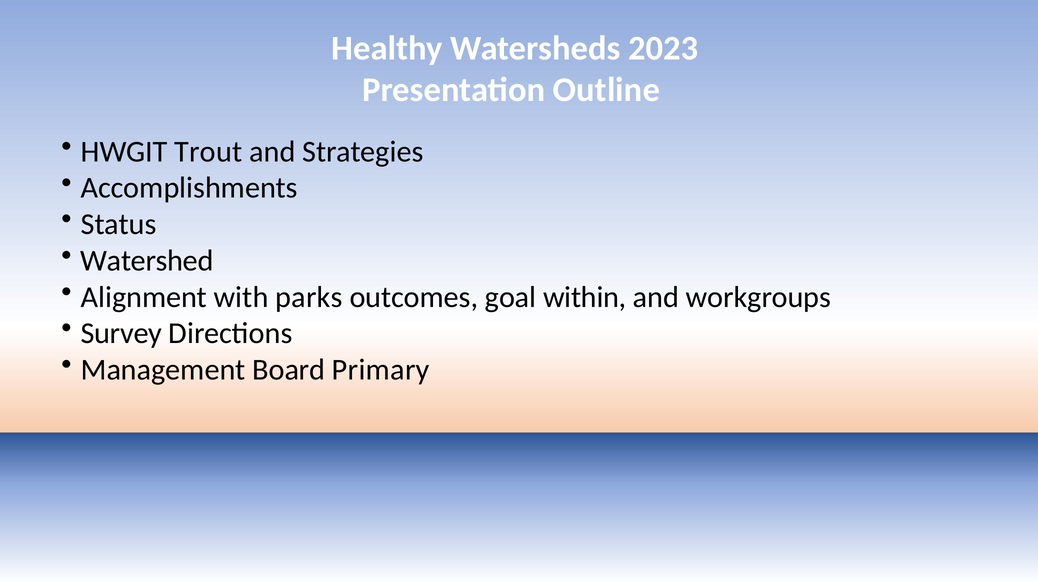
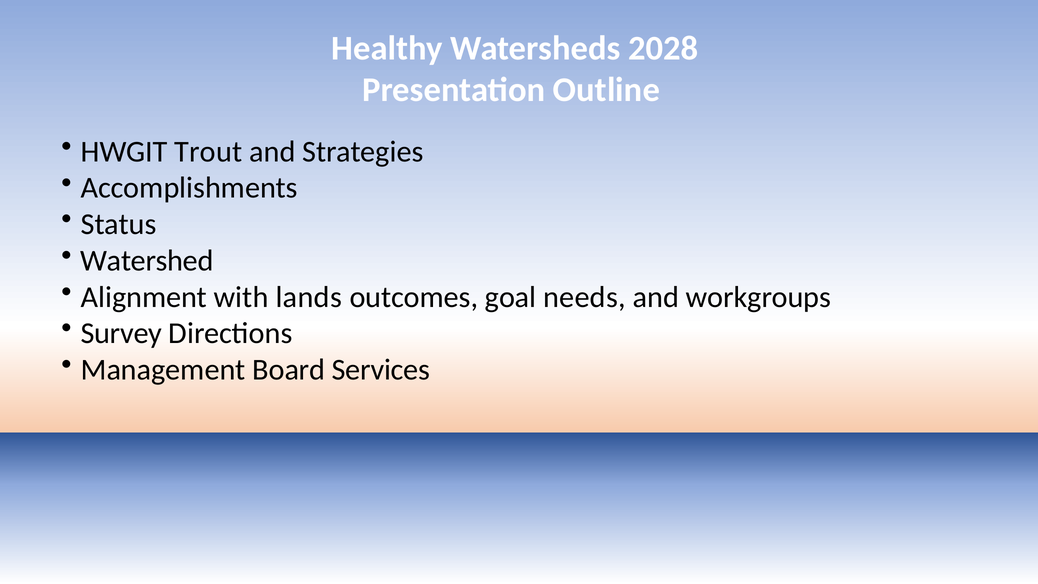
2023: 2023 -> 2028 (663, 48)
parks: parks -> lands (309, 297)
within: within -> needs (584, 297)
Primary: Primary -> Services (381, 370)
